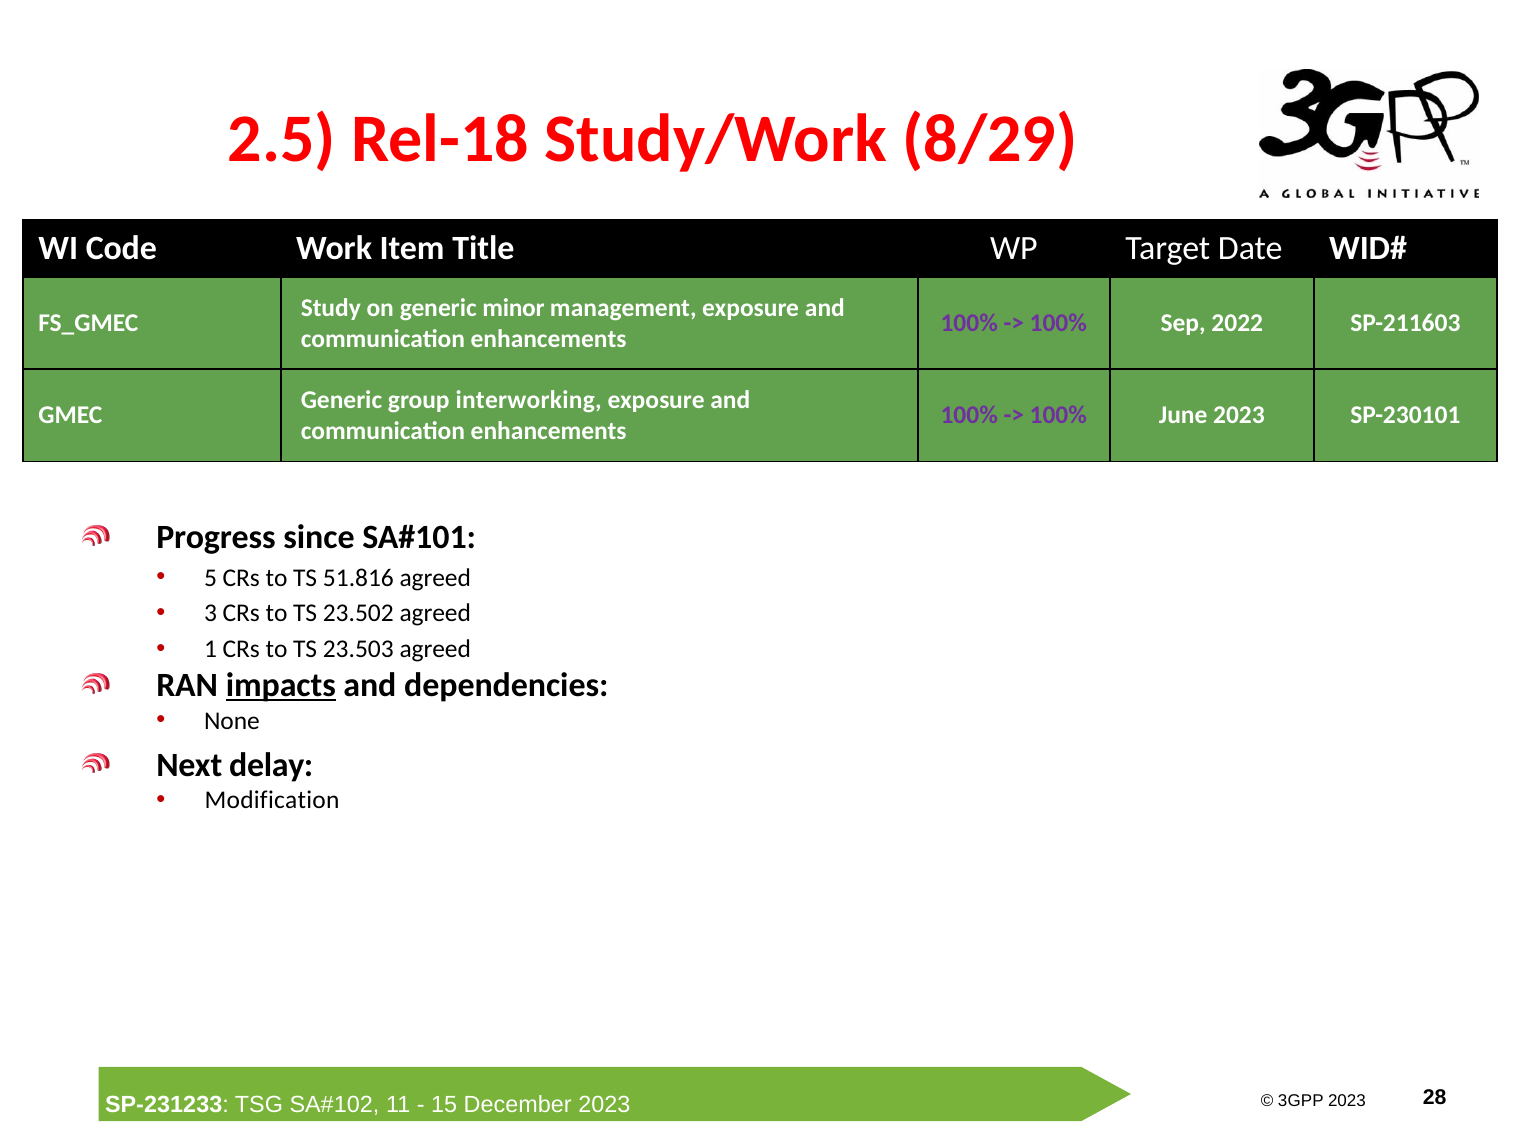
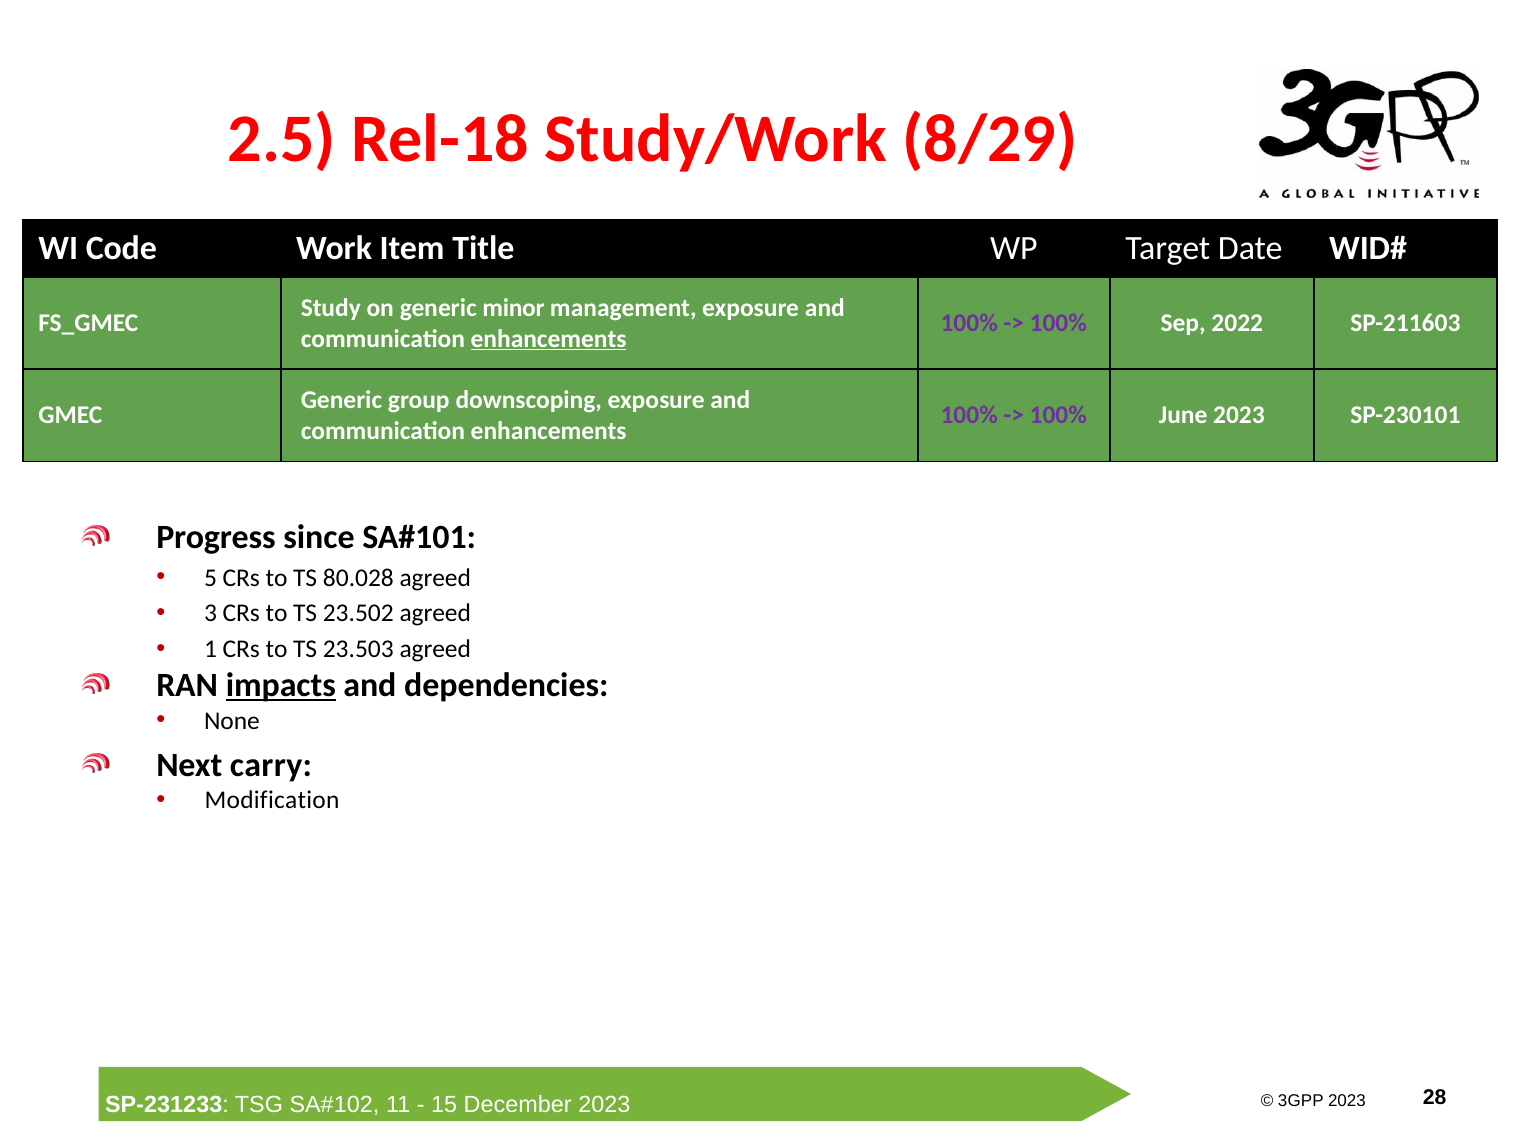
enhancements underline: none -> present (549, 339)
interworking: interworking -> downscoping (529, 400)
51.816: 51.816 -> 80.028 (358, 578)
delay: delay -> carry (271, 765)
